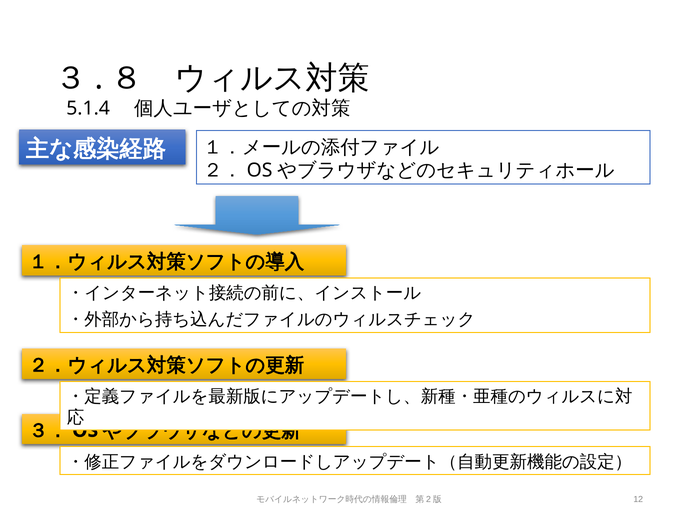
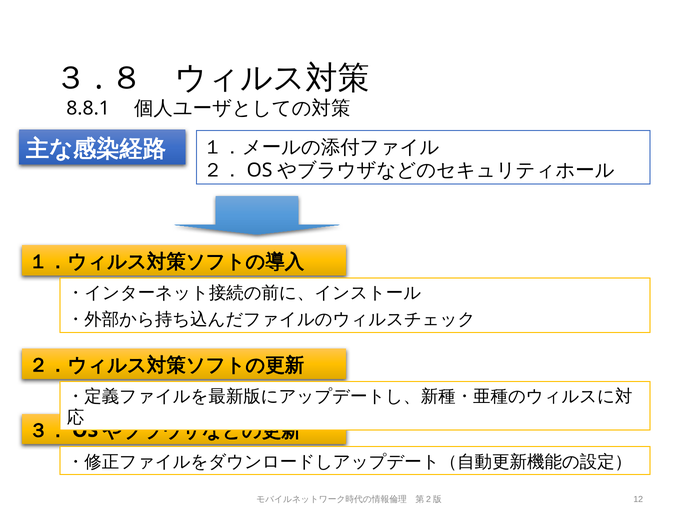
5.1.4: 5.1.4 -> 8.8.1 (88, 108)
